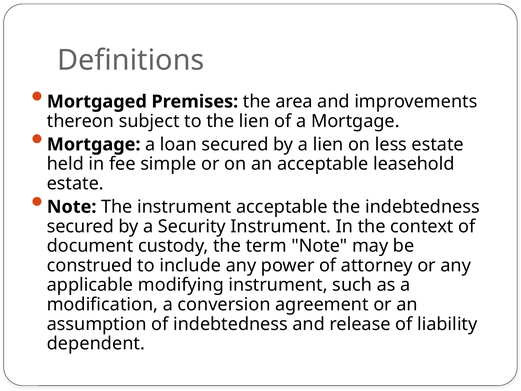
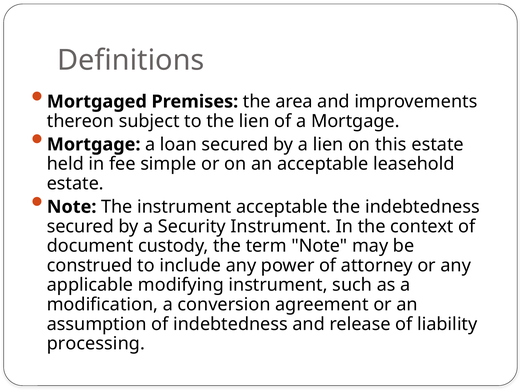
less: less -> this (391, 144)
dependent: dependent -> processing (96, 343)
